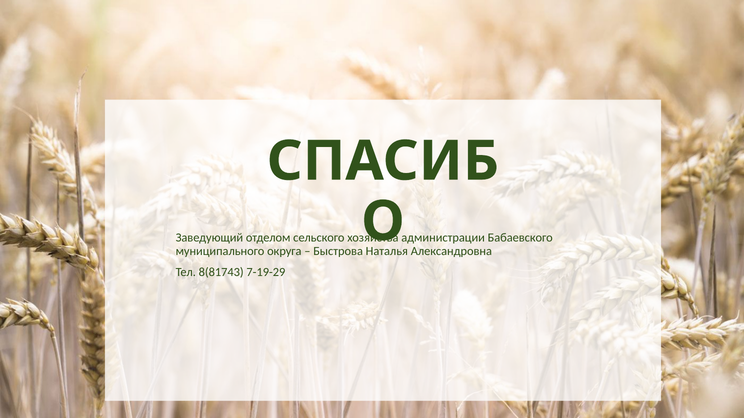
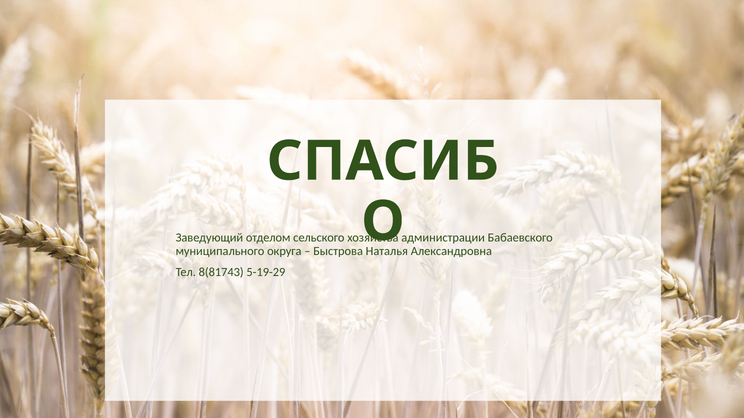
7-19-29: 7-19-29 -> 5-19-29 (266, 272)
